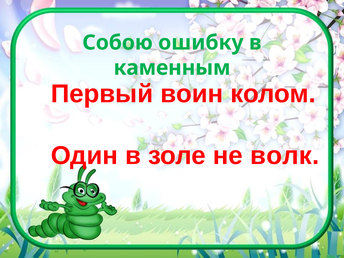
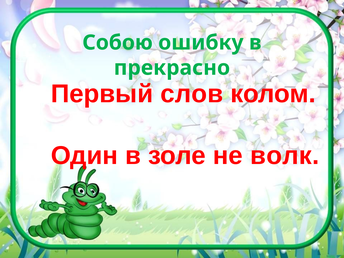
каменным: каменным -> прекрасно (172, 68)
воин: воин -> слов (192, 94)
